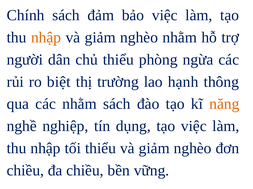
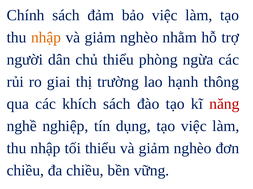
biệt: biệt -> giai (59, 82)
các nhằm: nhằm -> khích (79, 104)
năng colour: orange -> red (224, 104)
